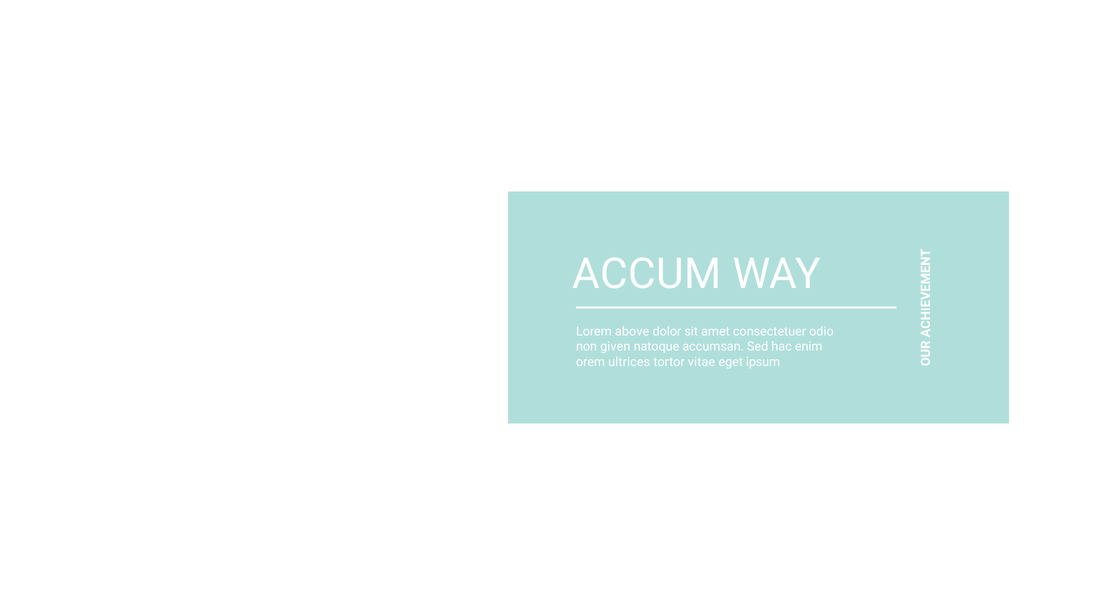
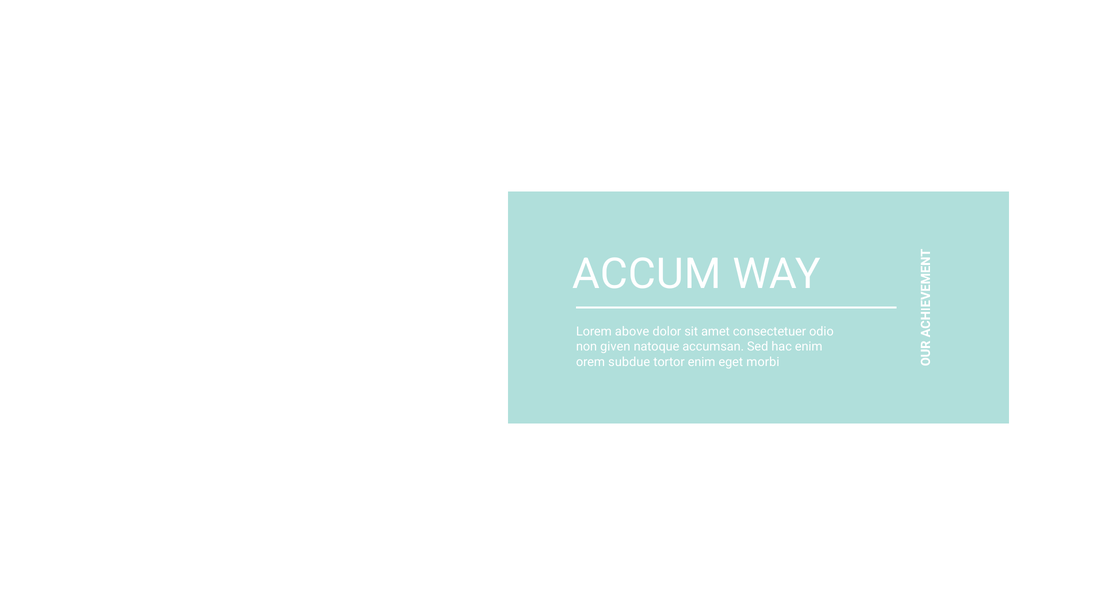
ultrices: ultrices -> subdue (629, 362)
tortor vitae: vitae -> enim (702, 362)
ipsum: ipsum -> morbi (763, 362)
